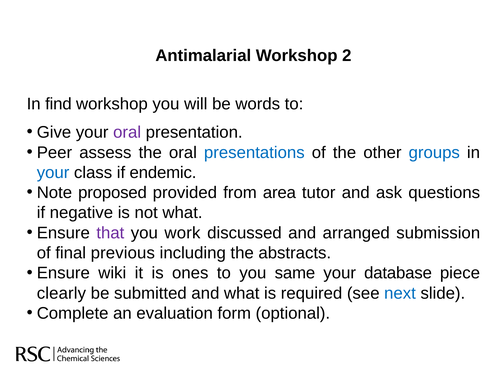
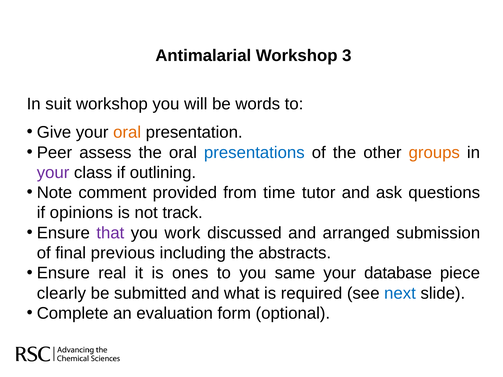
2: 2 -> 3 (347, 56)
find: find -> suit (58, 104)
oral colour: purple -> orange (127, 132)
groups colour: blue -> orange (434, 153)
your colour: blue -> purple (53, 173)
endemic: endemic -> outlining (163, 173)
proposed: proposed -> comment (112, 193)
area: area -> time (279, 193)
negative: negative -> opinions (81, 213)
not what: what -> track (183, 213)
wiki: wiki -> real (112, 273)
